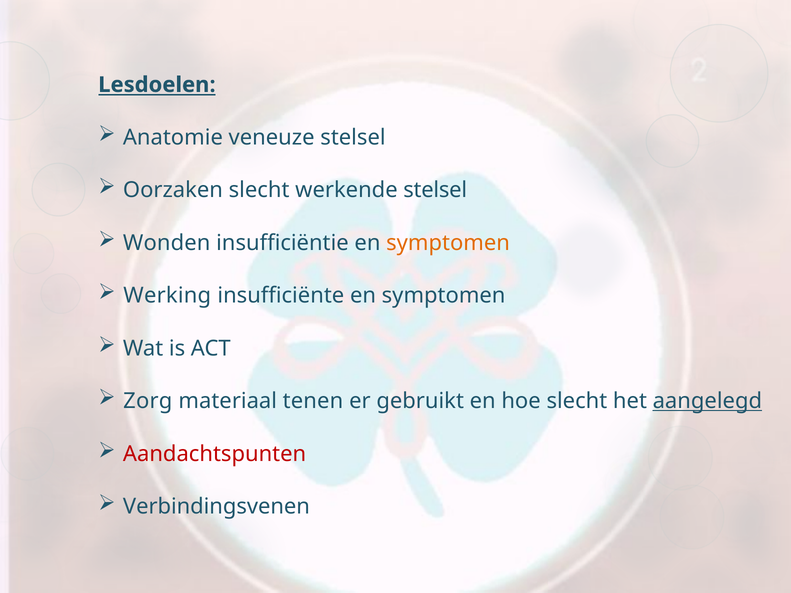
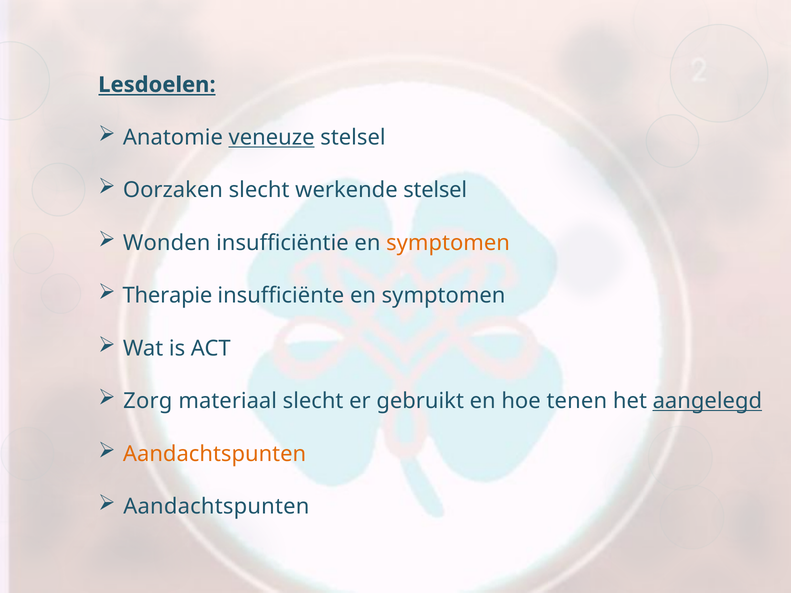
veneuze underline: none -> present (272, 138)
Werking: Werking -> Therapie (167, 296)
materiaal tenen: tenen -> slecht (313, 401)
hoe slecht: slecht -> tenen (577, 401)
Aandachtspunten colour: red -> orange (215, 454)
Verbindingsvenen: Verbindingsvenen -> Aandachtspunten (216, 507)
